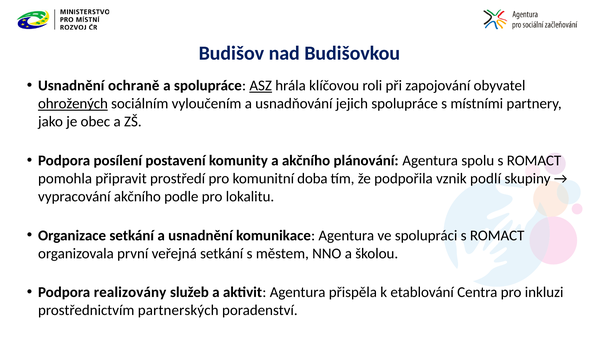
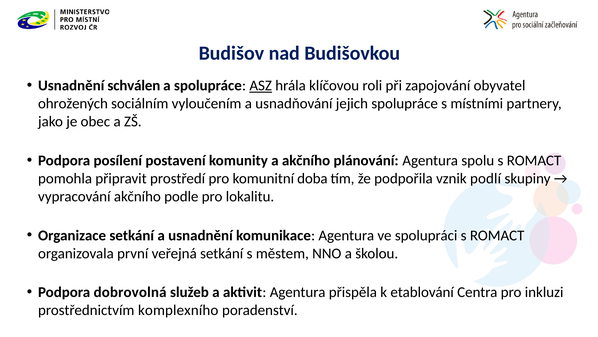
ochraně: ochraně -> schválen (134, 85)
ohrožených underline: present -> none (73, 103)
realizovány: realizovány -> dobrovolná (130, 292)
partnerských: partnerských -> komplexního (178, 310)
